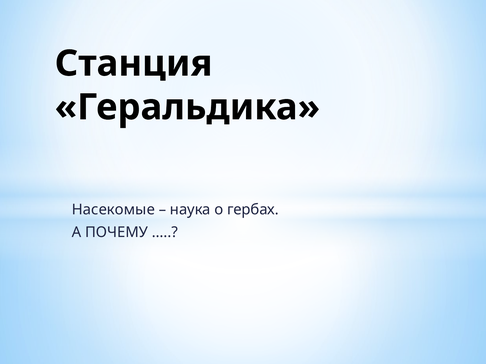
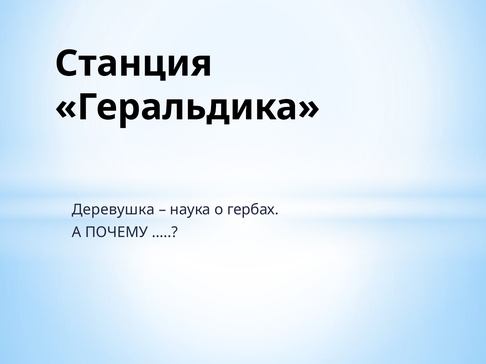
Насекомые: Насекомые -> Деревушка (113, 210)
